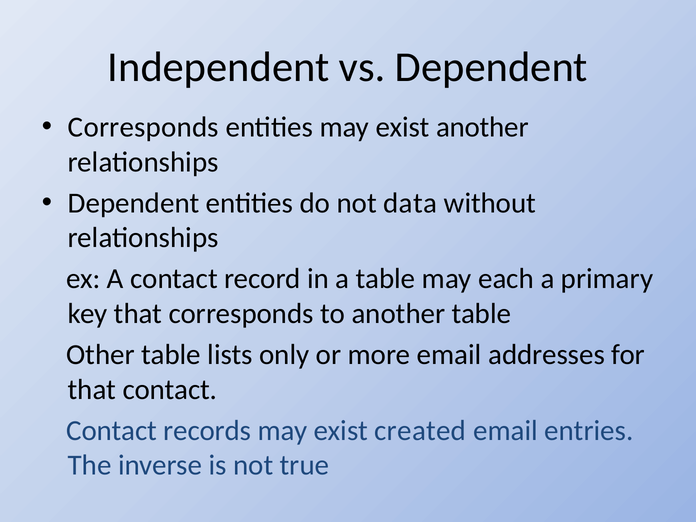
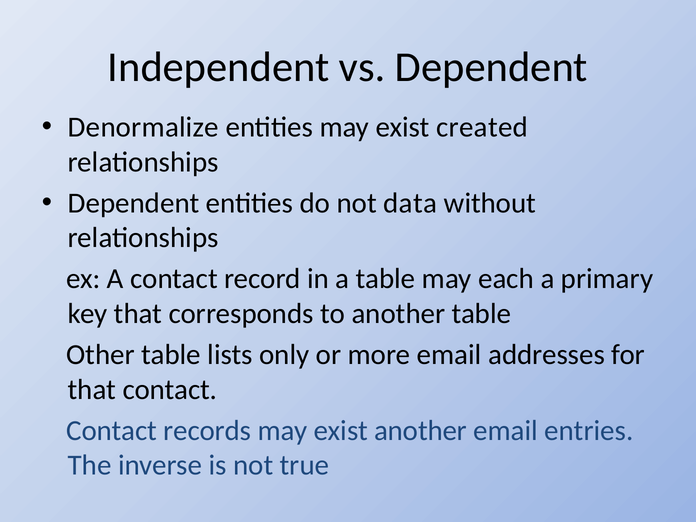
Corresponds: Corresponds -> Denormalize (143, 127)
exist another: another -> created (482, 127)
exist created: created -> another (421, 430)
